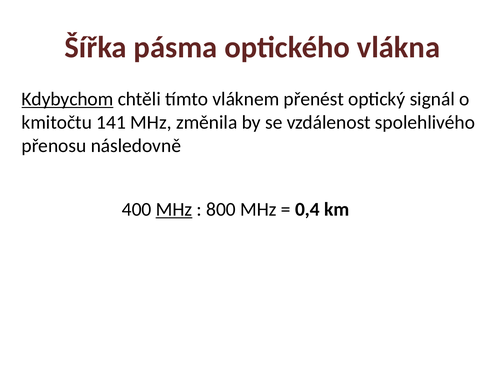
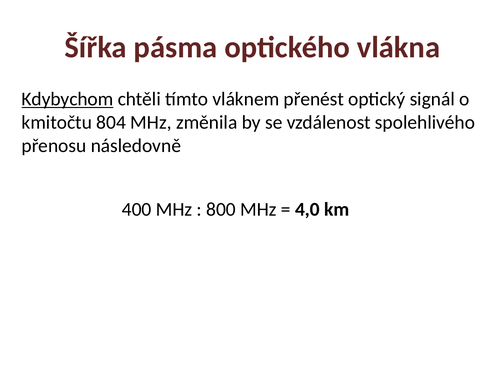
141: 141 -> 804 (111, 122)
MHz underline: present -> none (174, 209)
0,4: 0,4 -> 4,0 (307, 209)
